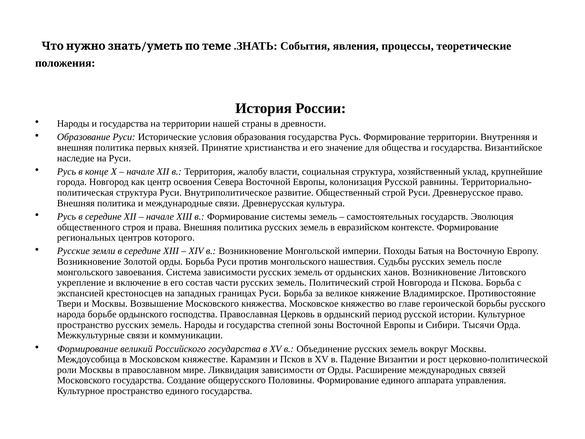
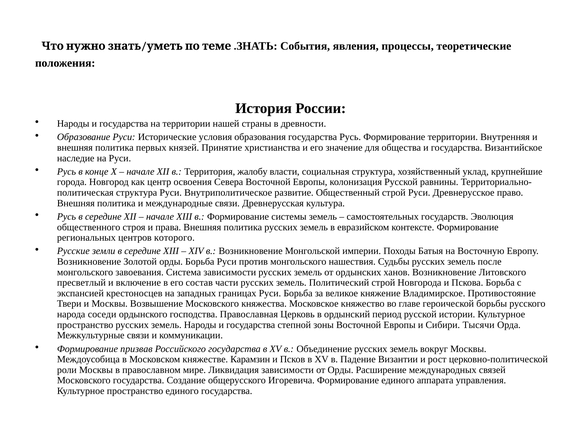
укрепление: укрепление -> пресветлый (81, 283)
борьбе: борьбе -> соседи (102, 314)
великий: великий -> призвав (136, 349)
Половины: Половины -> Игоревича (291, 380)
